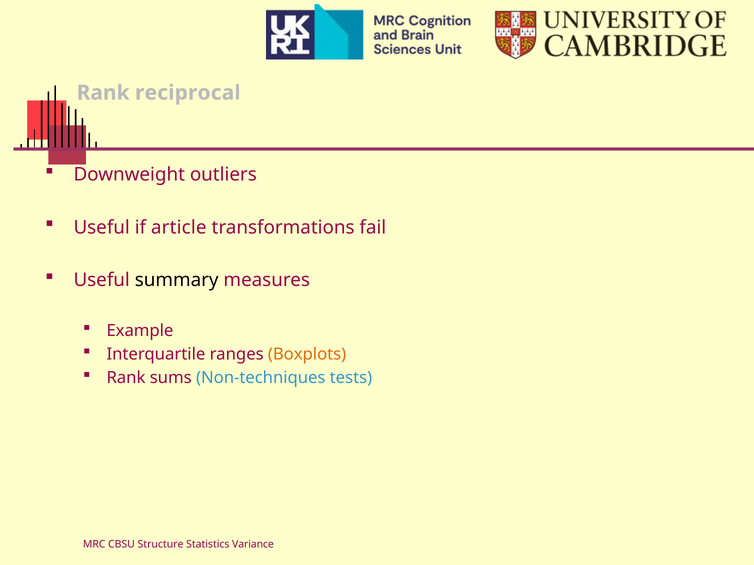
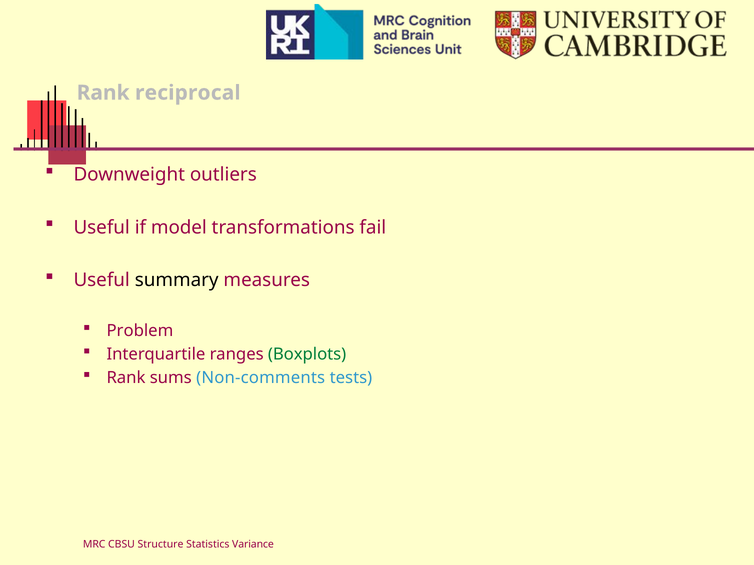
article: article -> model (179, 228)
Example: Example -> Problem (140, 331)
Boxplots colour: orange -> green (307, 355)
Non-techniques: Non-techniques -> Non-comments (261, 378)
